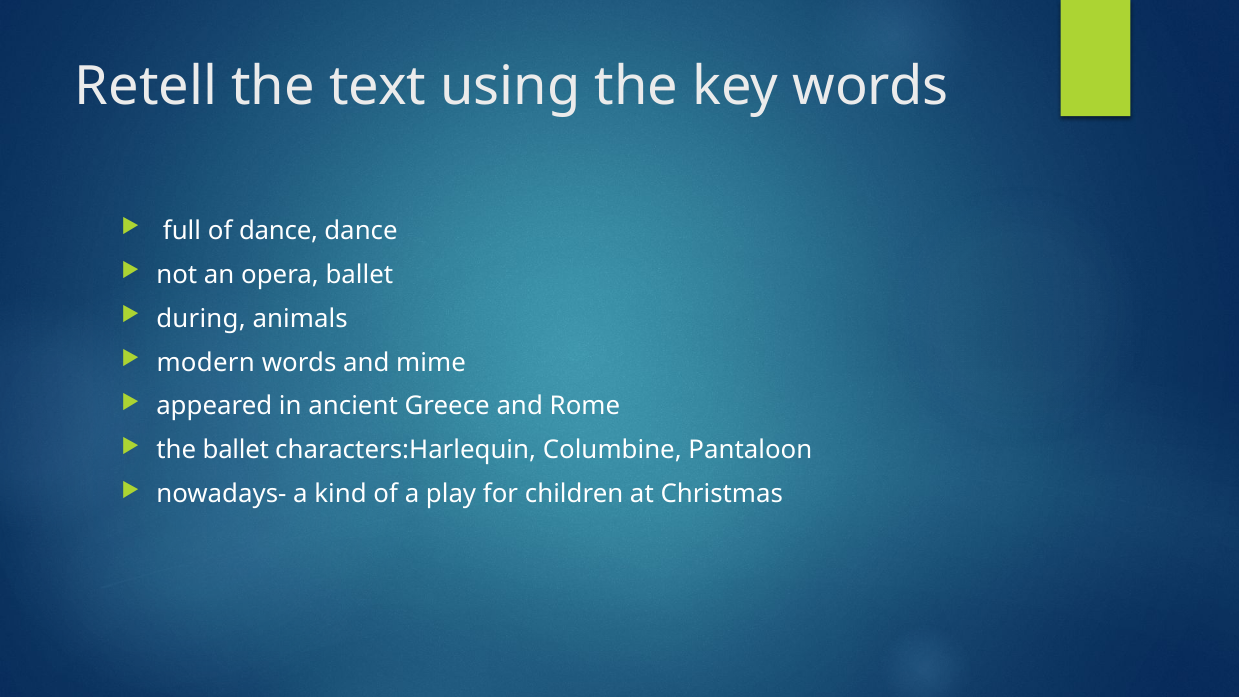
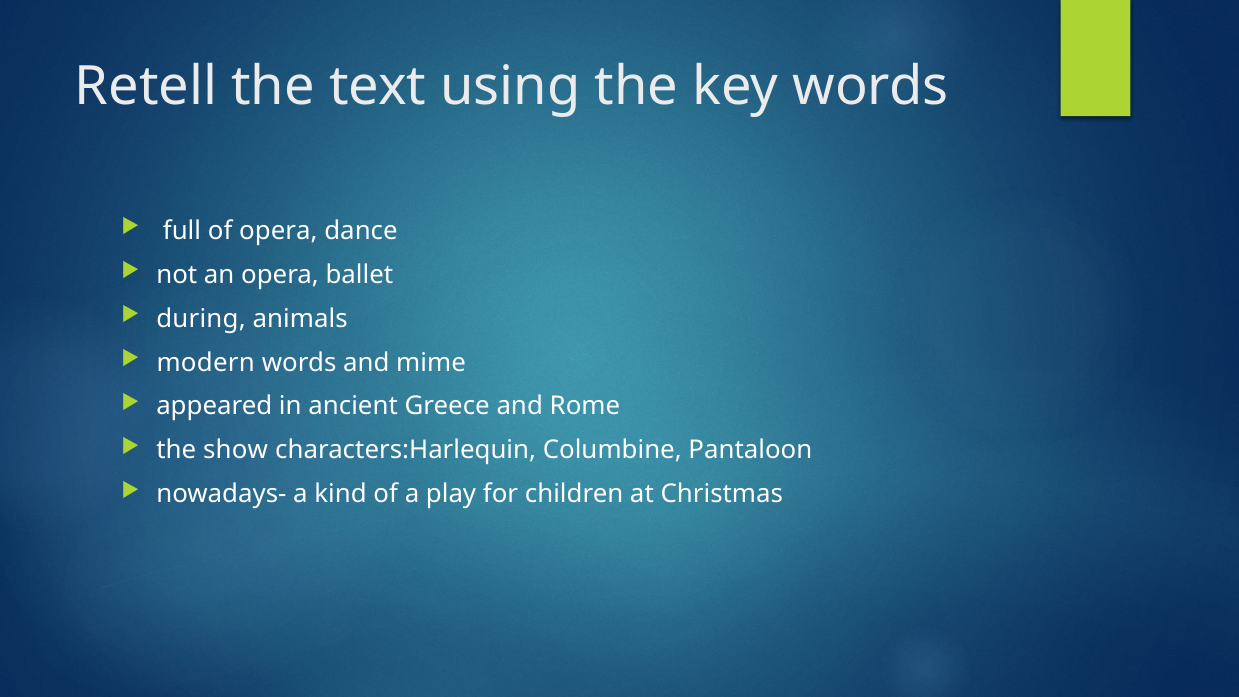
of dance: dance -> opera (278, 231)
the ballet: ballet -> show (236, 450)
